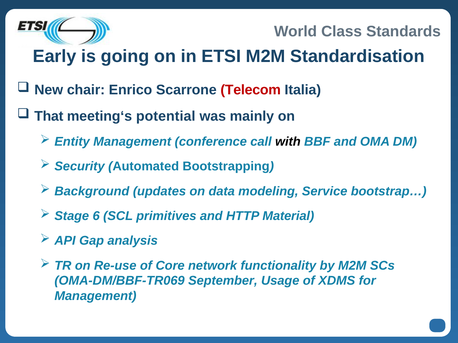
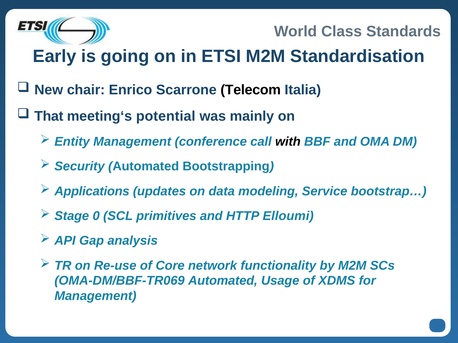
Telecom colour: red -> black (251, 90)
Background: Background -> Applications (92, 191)
6: 6 -> 0 (96, 216)
Material: Material -> Elloumi (288, 216)
OMA-DM/BBF-TR069 September: September -> Automated (223, 281)
